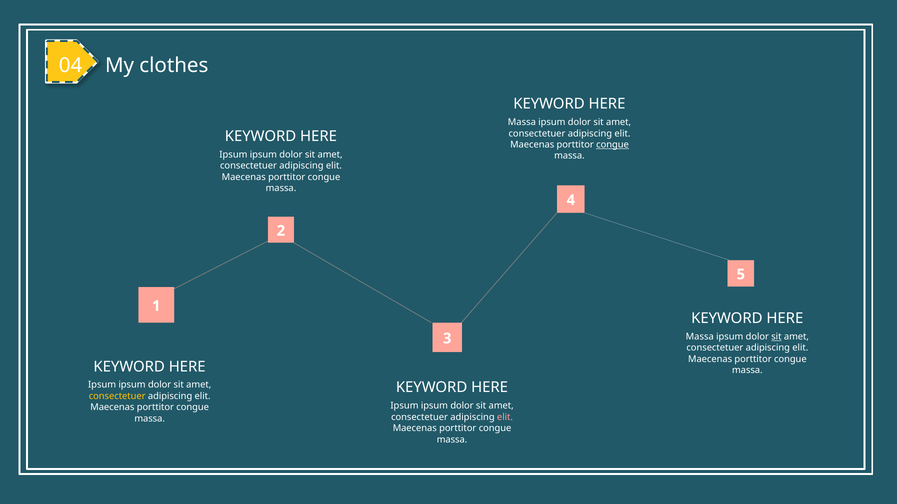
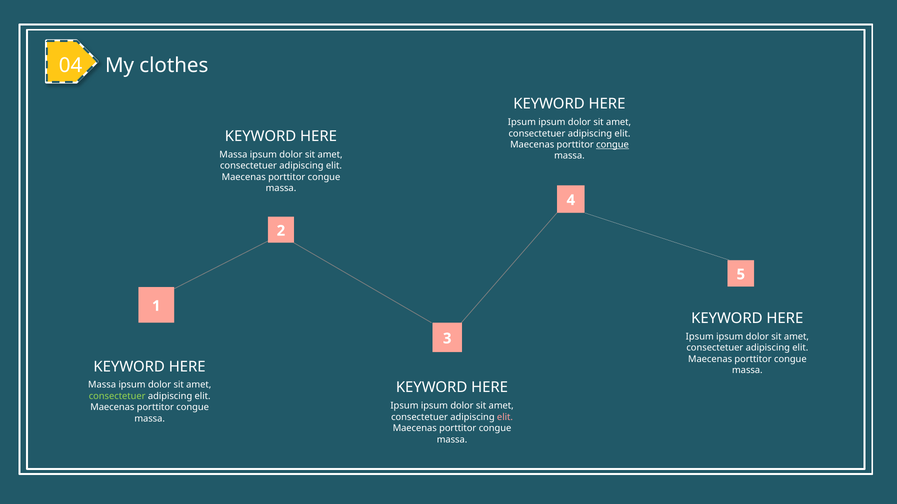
Massa: Massa -> Ipsum (522, 122)
Ipsum: Ipsum -> Massa (233, 155)
Massa: Massa -> Ipsum (700, 337)
sit underline: present -> none (776, 337)
Ipsum: Ipsum -> Massa (102, 385)
consectetuer colour: yellow -> light green (117, 397)
